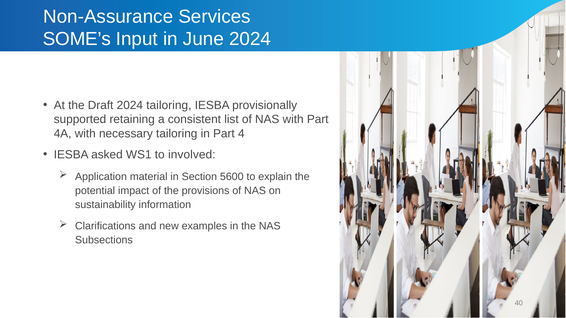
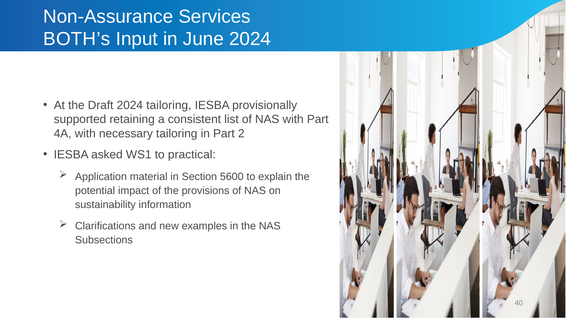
SOME’s: SOME’s -> BOTH’s (77, 39)
4: 4 -> 2 (241, 134)
involved: involved -> practical (192, 155)
